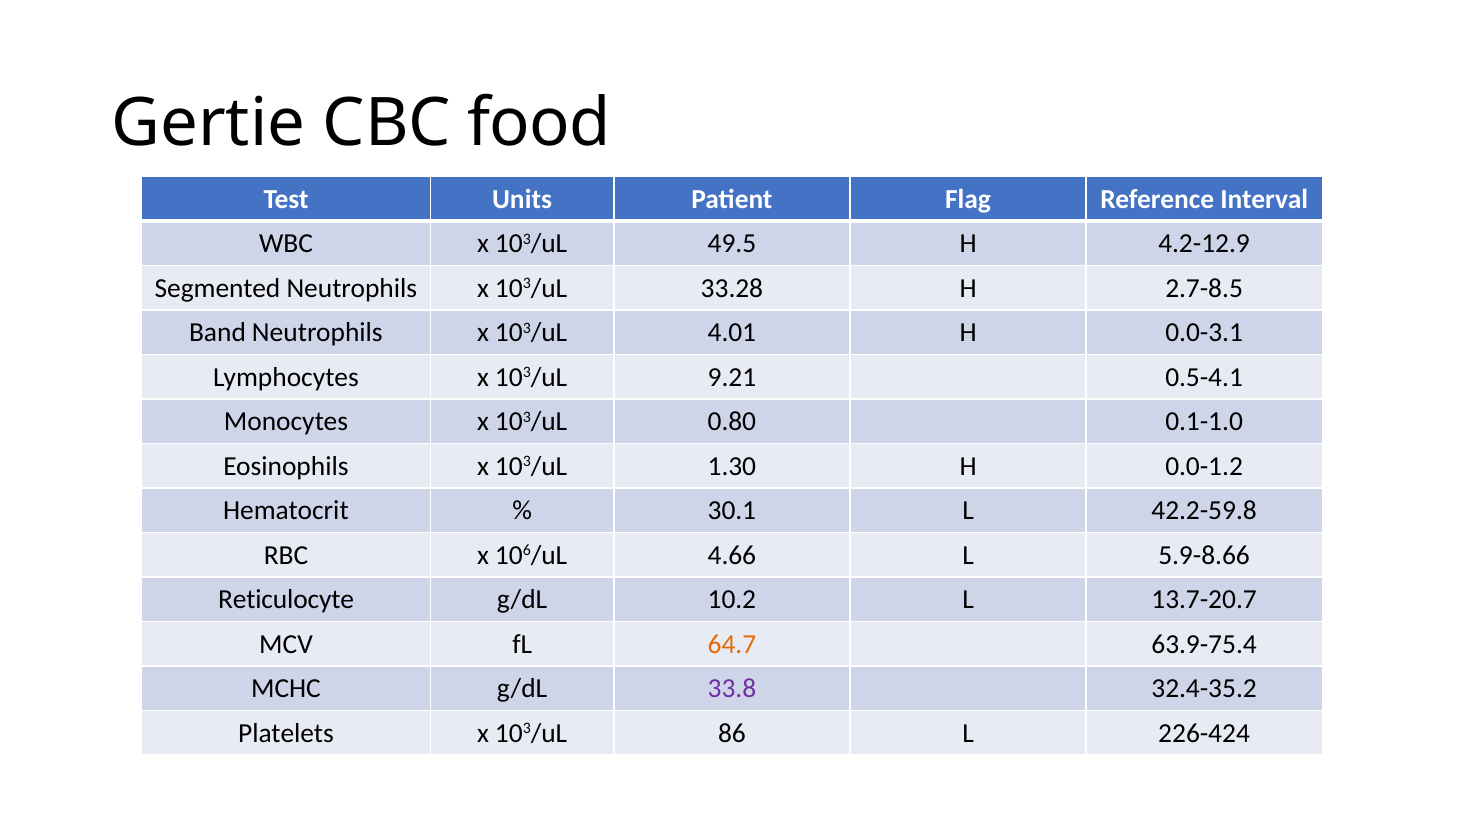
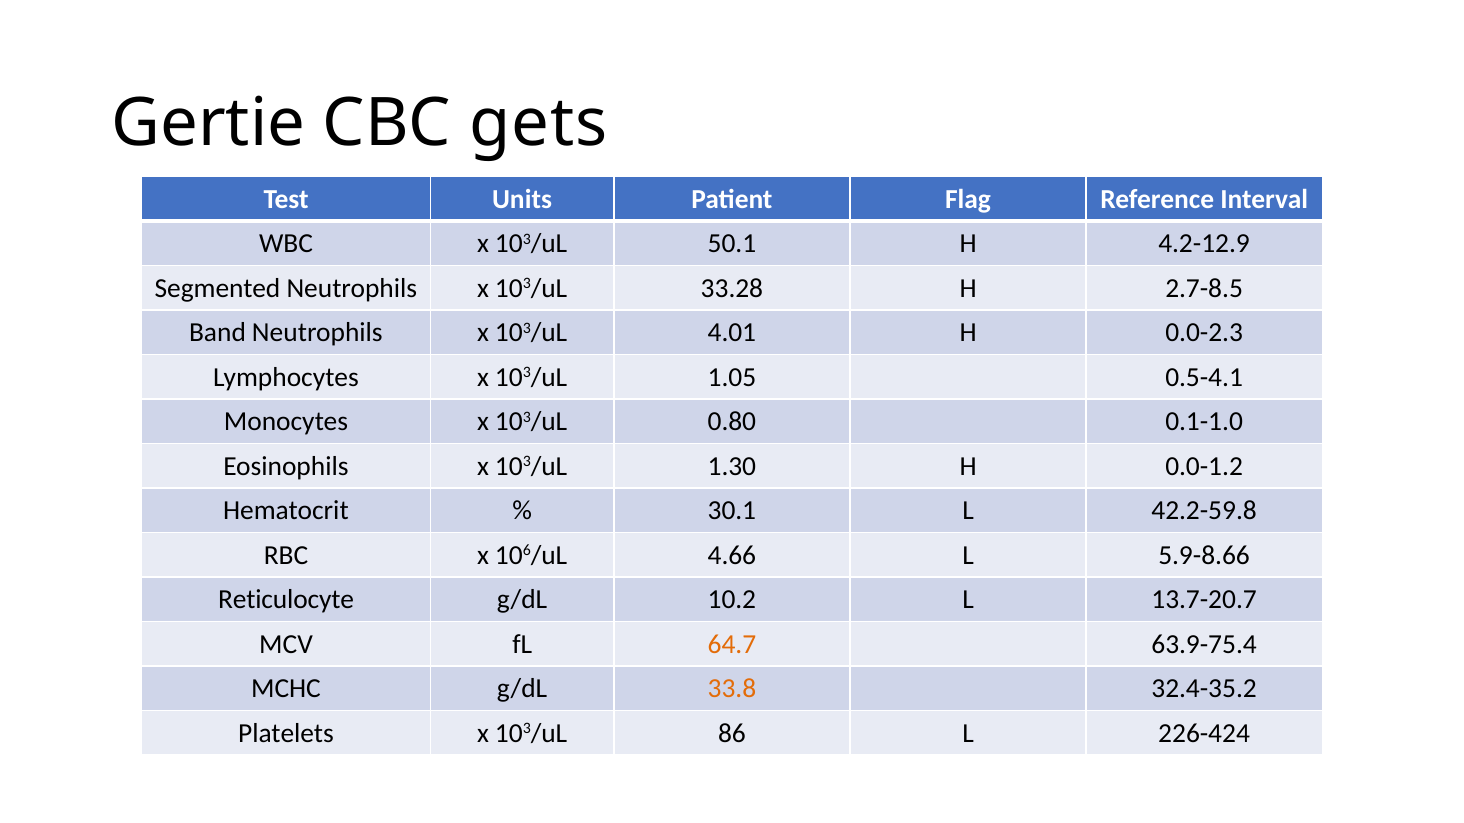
food: food -> gets (539, 123)
49.5: 49.5 -> 50.1 (732, 244)
0.0-3.1: 0.0-3.1 -> 0.0-2.3 (1204, 333)
9.21: 9.21 -> 1.05 (732, 377)
33.8 colour: purple -> orange (732, 689)
